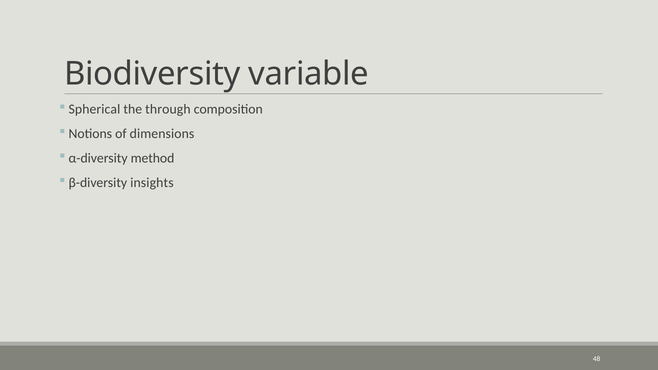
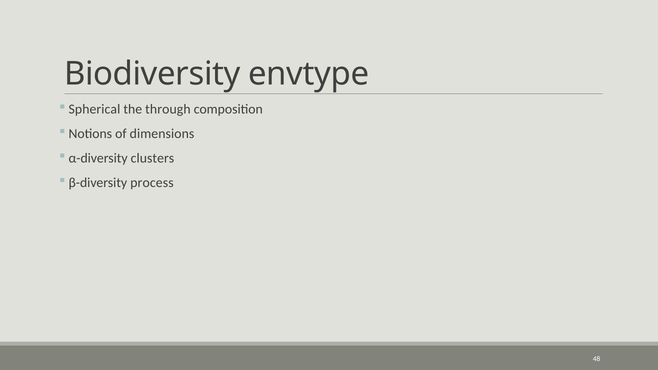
variable: variable -> envtype (309, 74)
method: method -> clusters (152, 158)
insights: insights -> process (152, 183)
